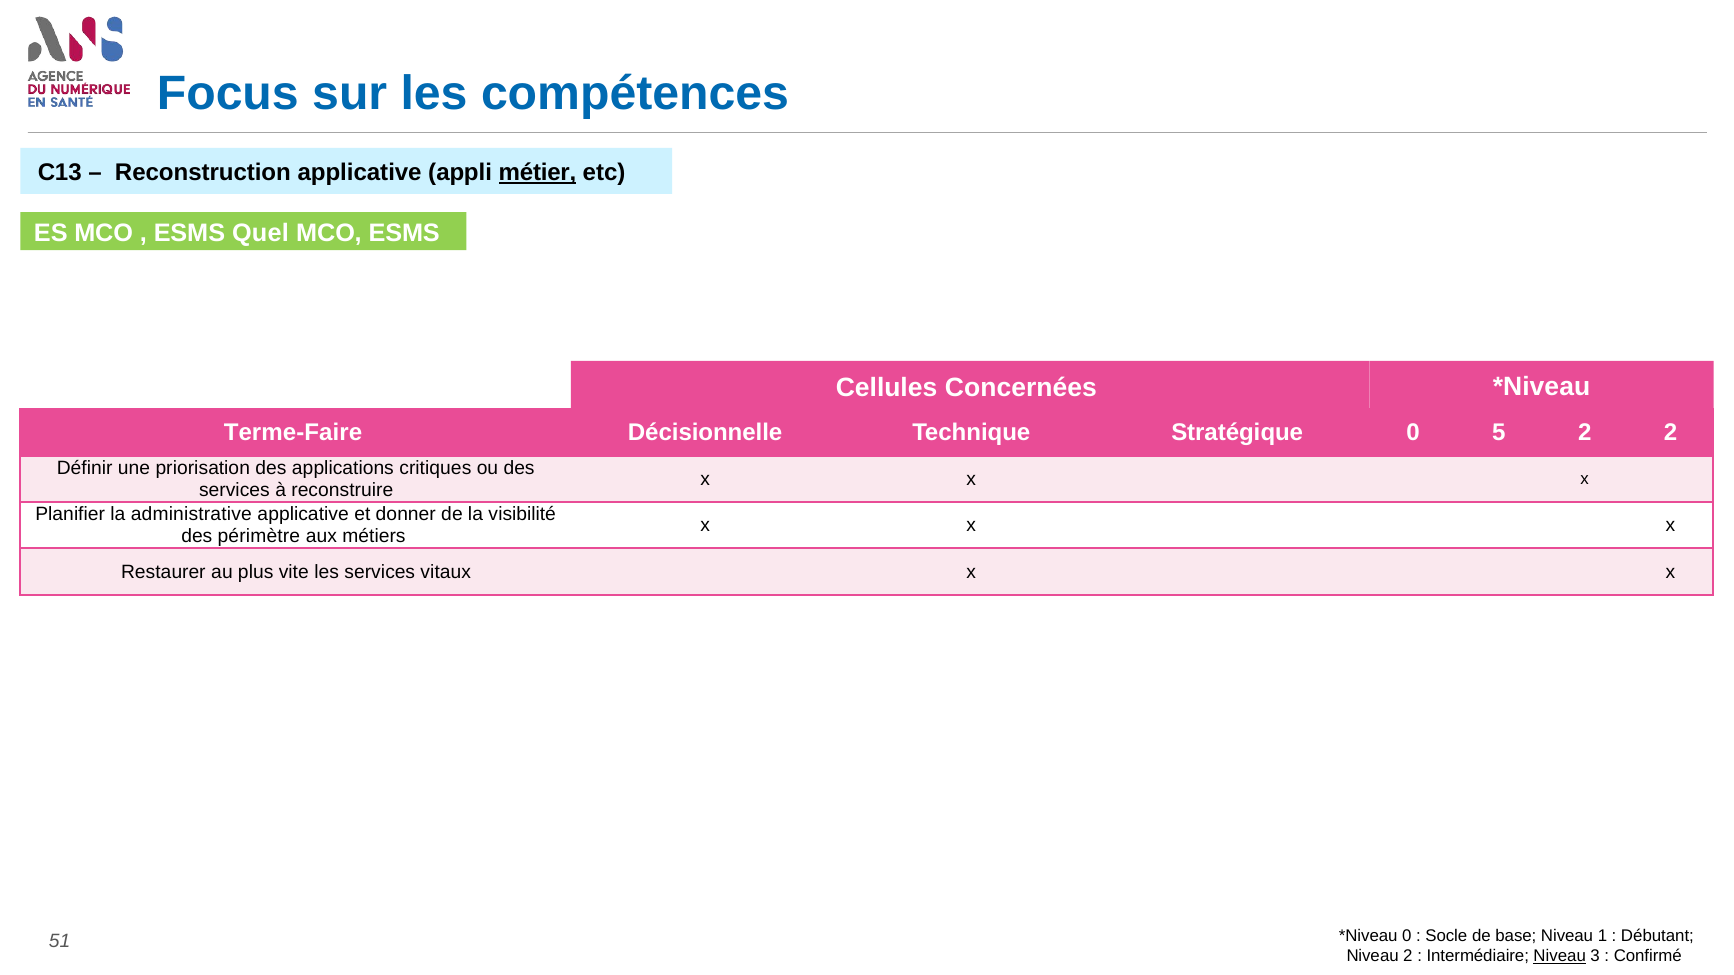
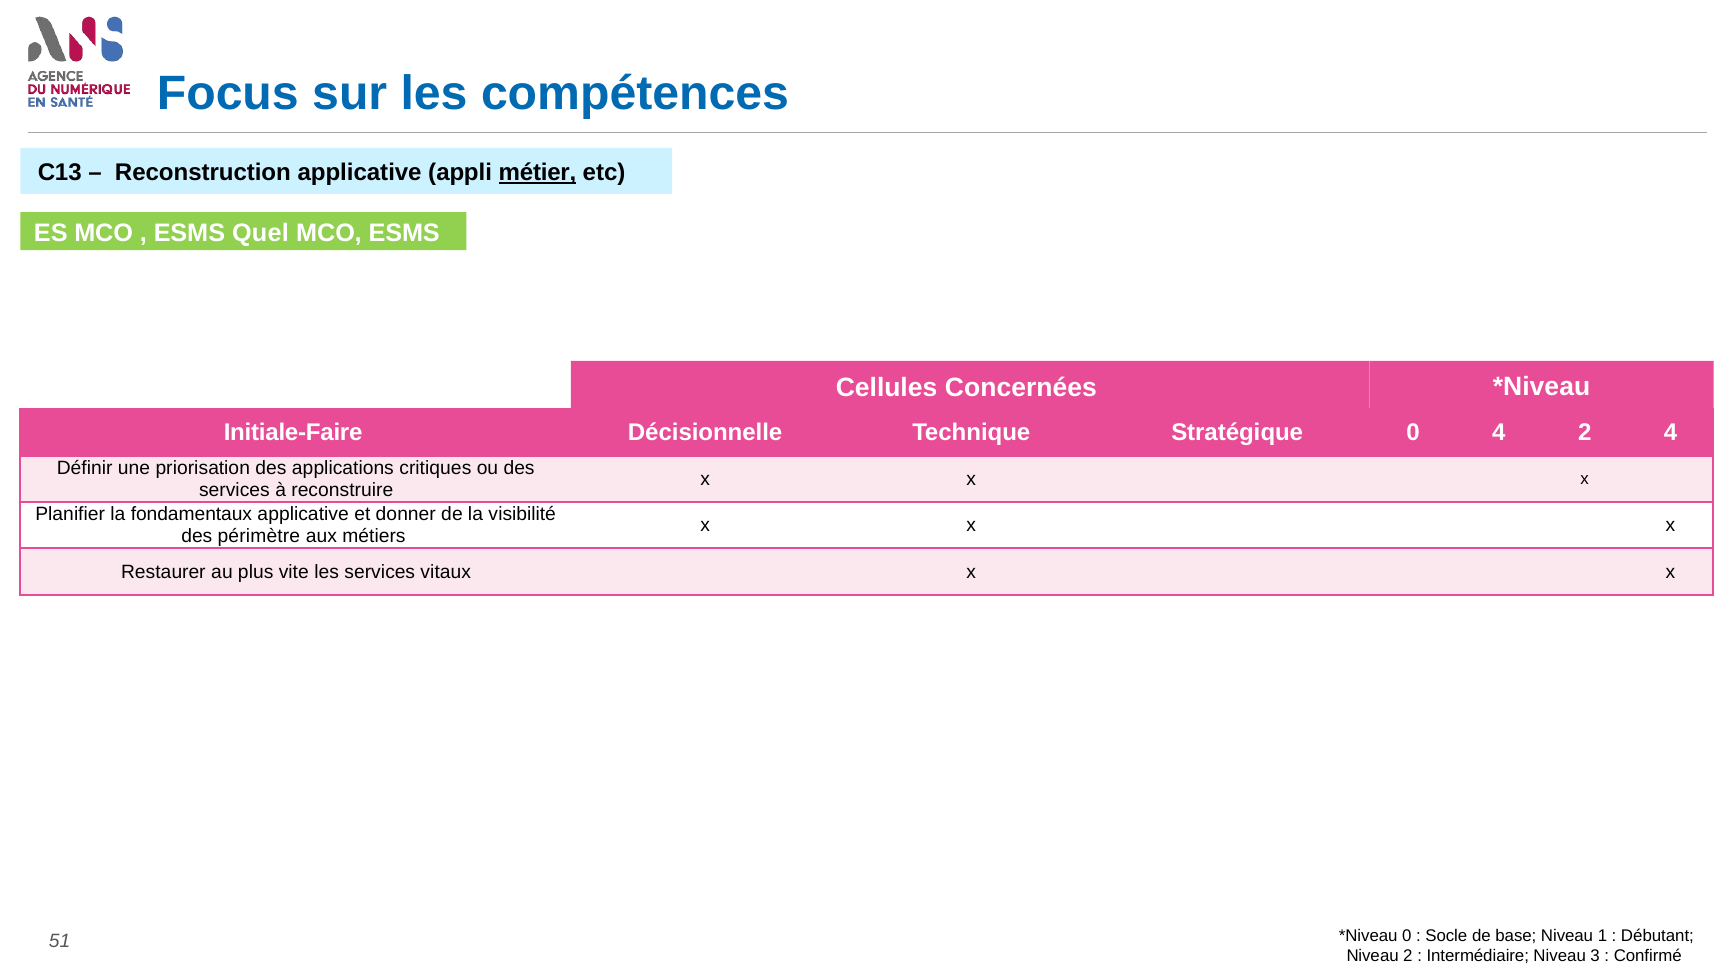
Terme-Faire: Terme-Faire -> Initiale-Faire (293, 433)
0 5: 5 -> 4 (1499, 433)
2 2: 2 -> 4 (1671, 433)
administrative: administrative -> fondamentaux (191, 515)
Niveau underline: present -> none (1560, 956)
